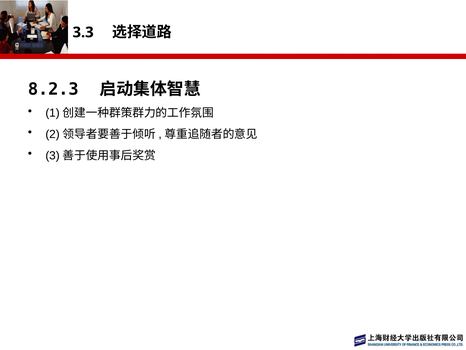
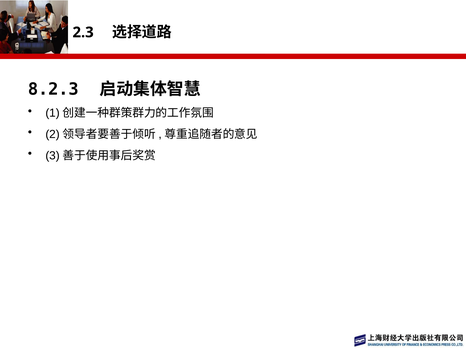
3.3: 3.3 -> 2.3 (83, 32)
